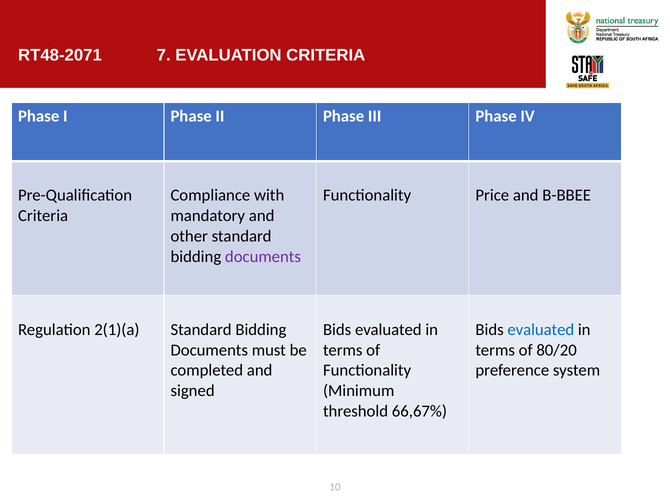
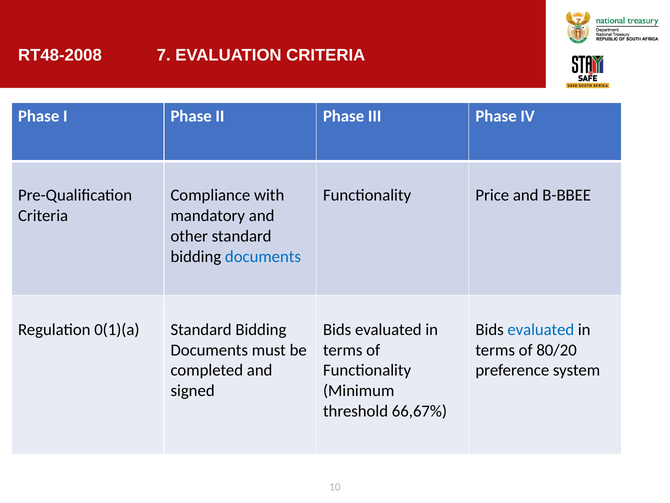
RT48-2071: RT48-2071 -> RT48-2008 (60, 55)
documents colour: purple -> blue (263, 257)
2(1)(a: 2(1)(a -> 0(1)(a (117, 329)
